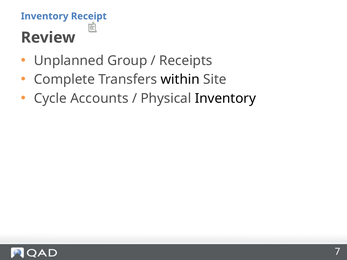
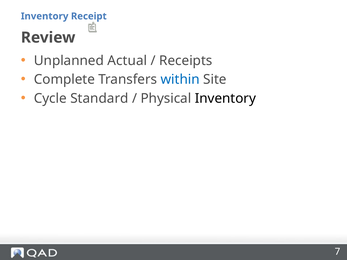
Group: Group -> Actual (127, 61)
within colour: black -> blue (180, 80)
Accounts: Accounts -> Standard (99, 98)
